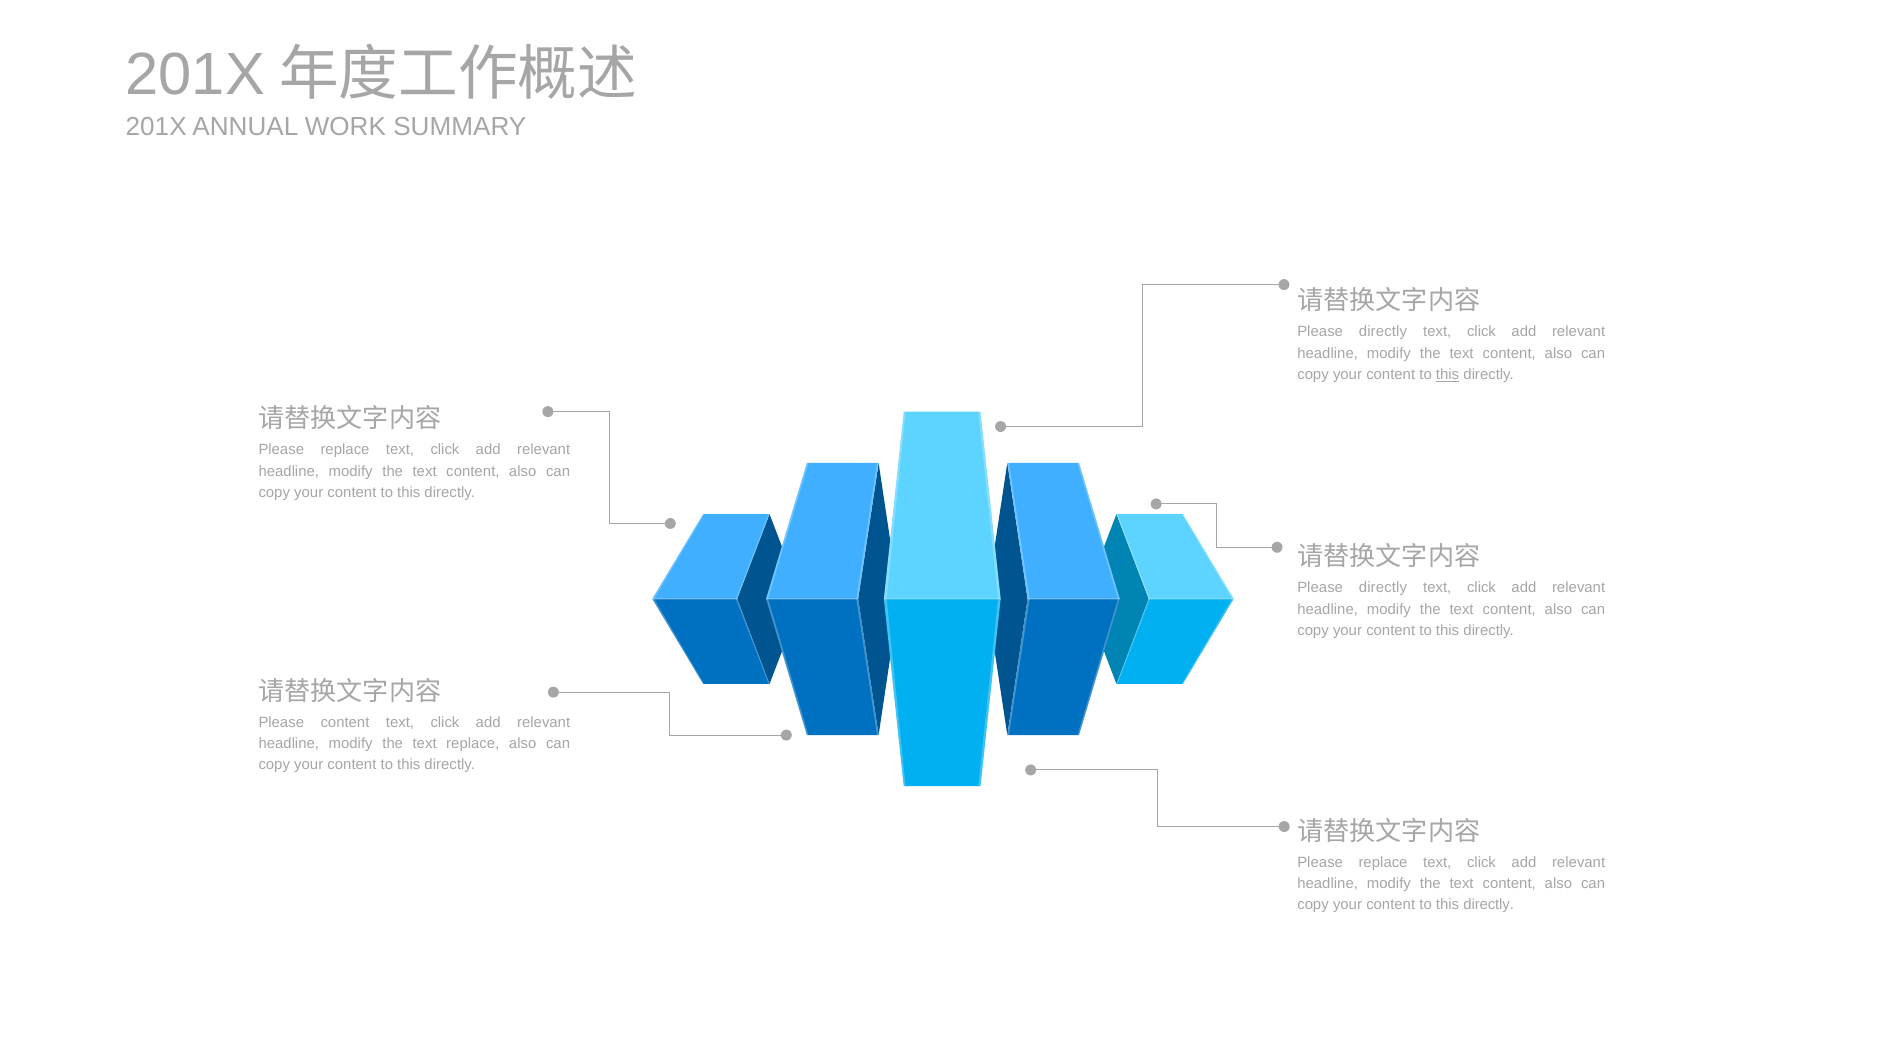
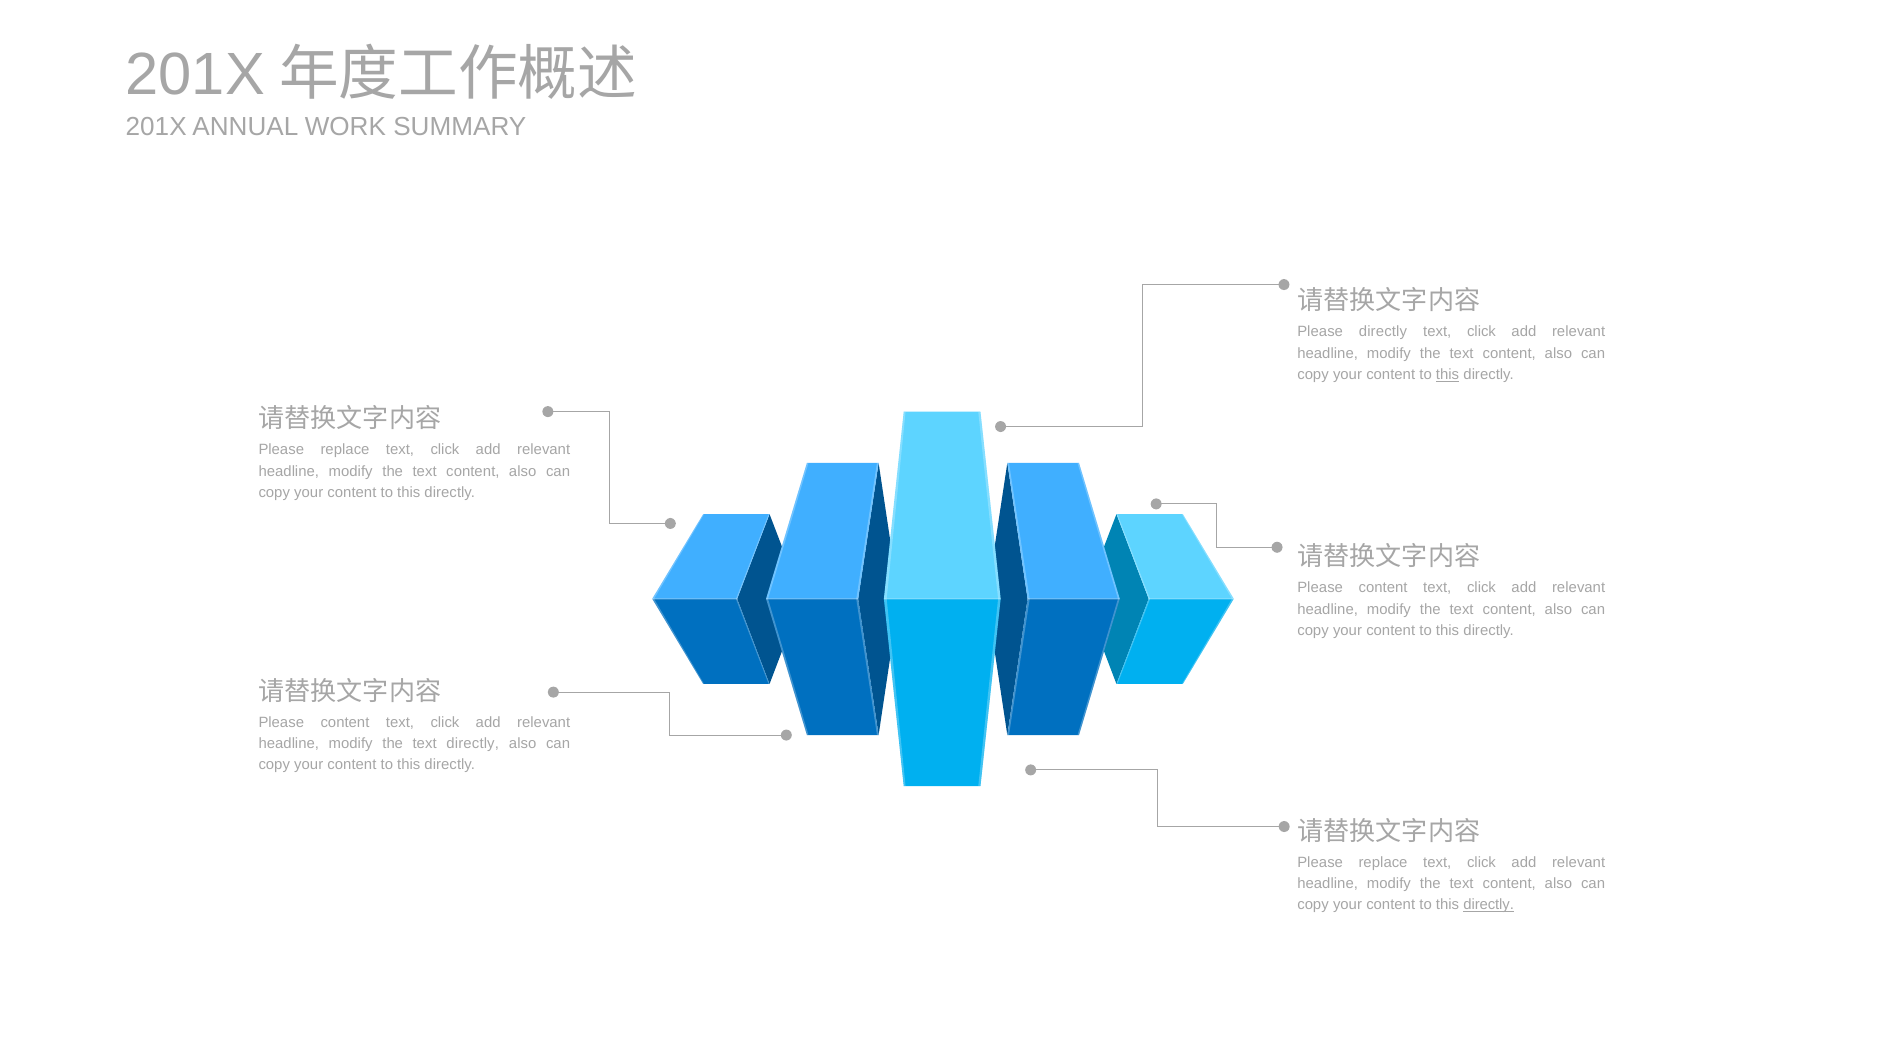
directly: directly -> content (1383, 588)
text replace: replace -> directly (473, 743)
directly underline: none -> present (1489, 905)
